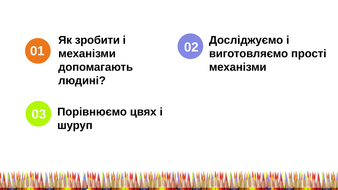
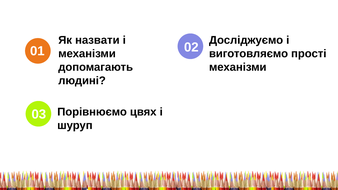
зробити: зробити -> назвати (97, 40)
